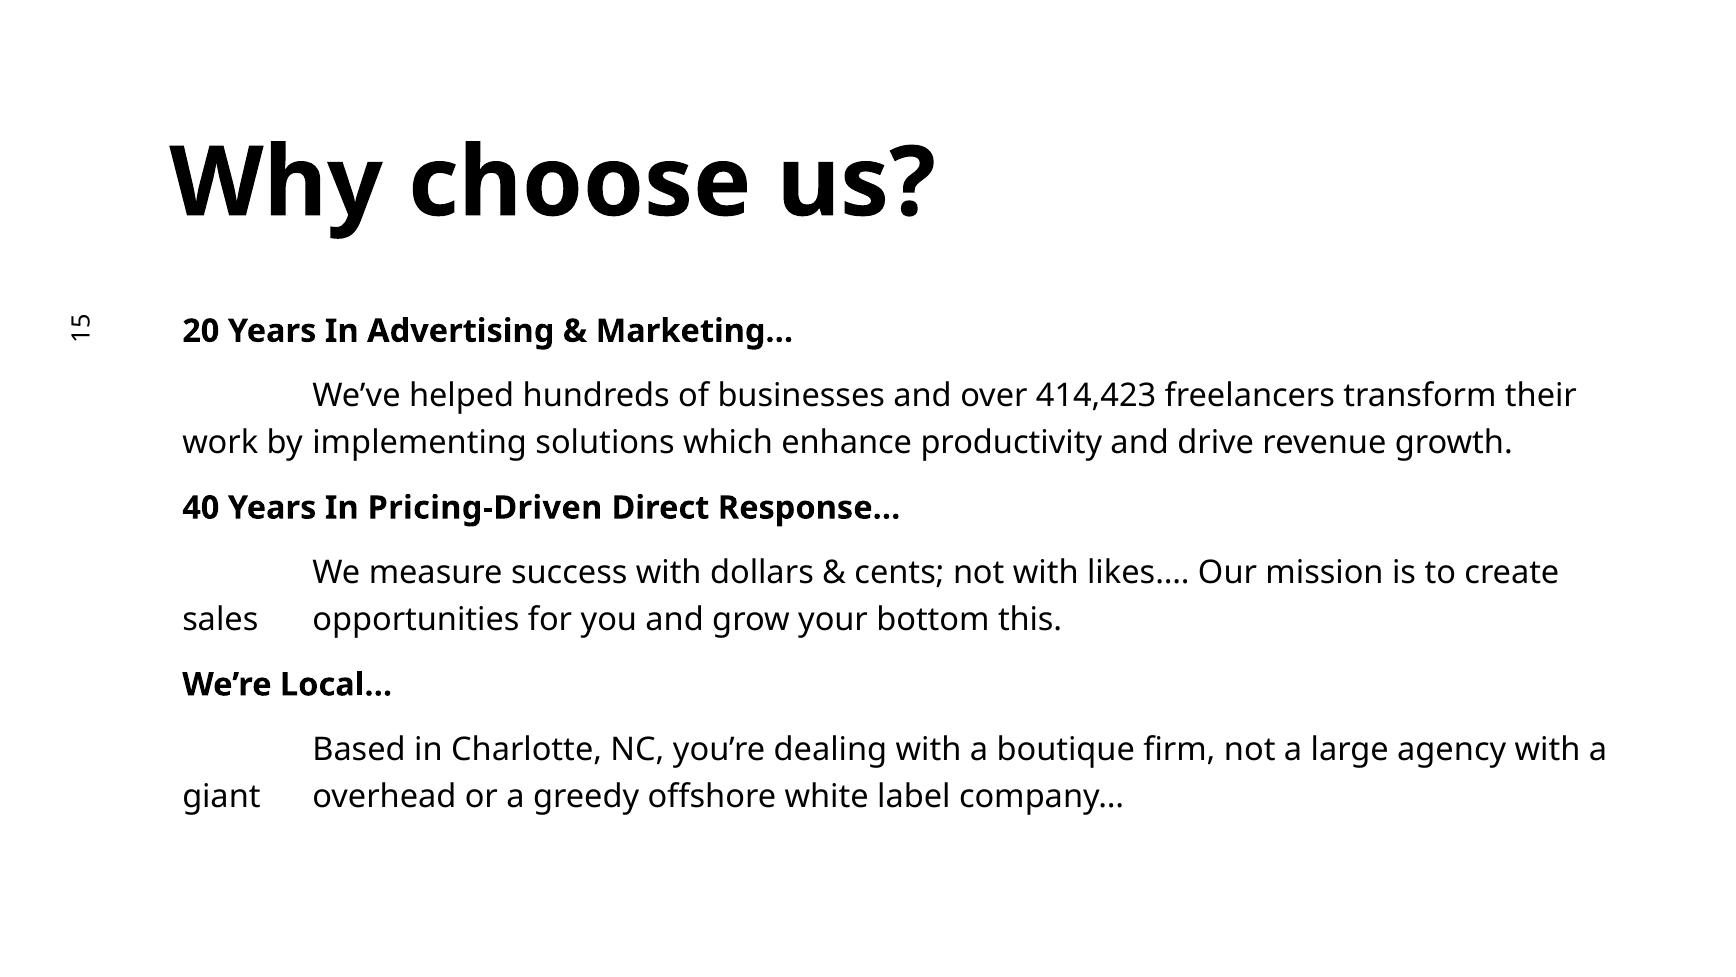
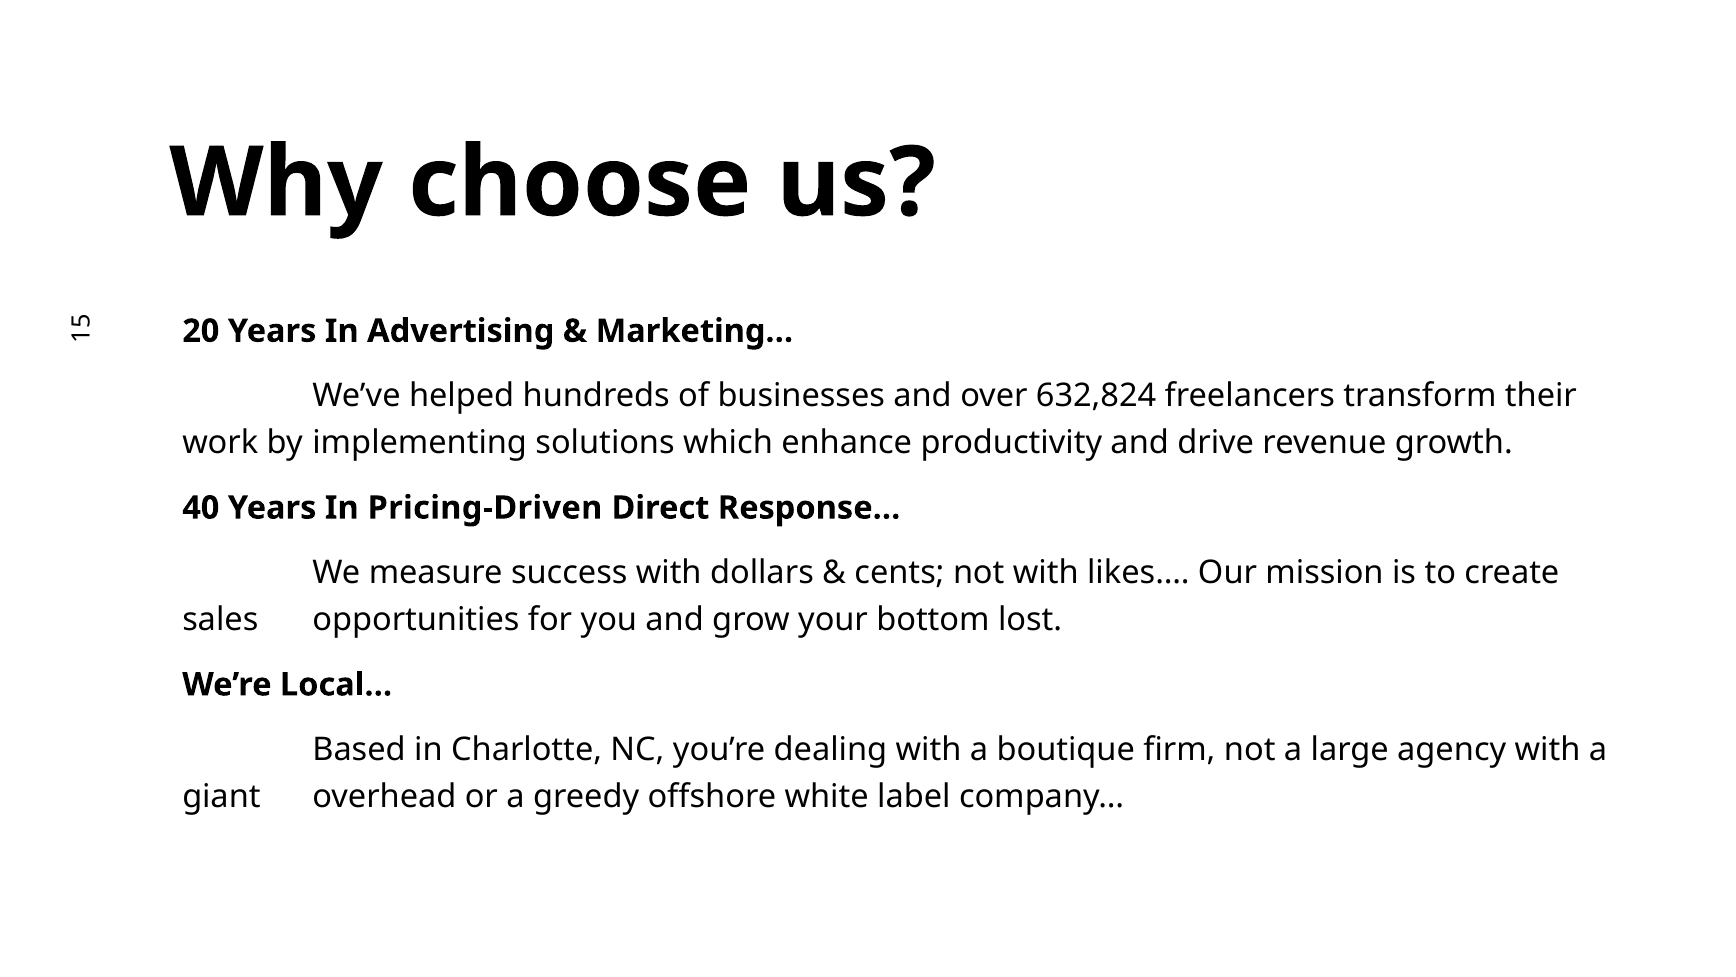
414,423: 414,423 -> 632,824 (1096, 396)
this: this -> lost (1030, 619)
